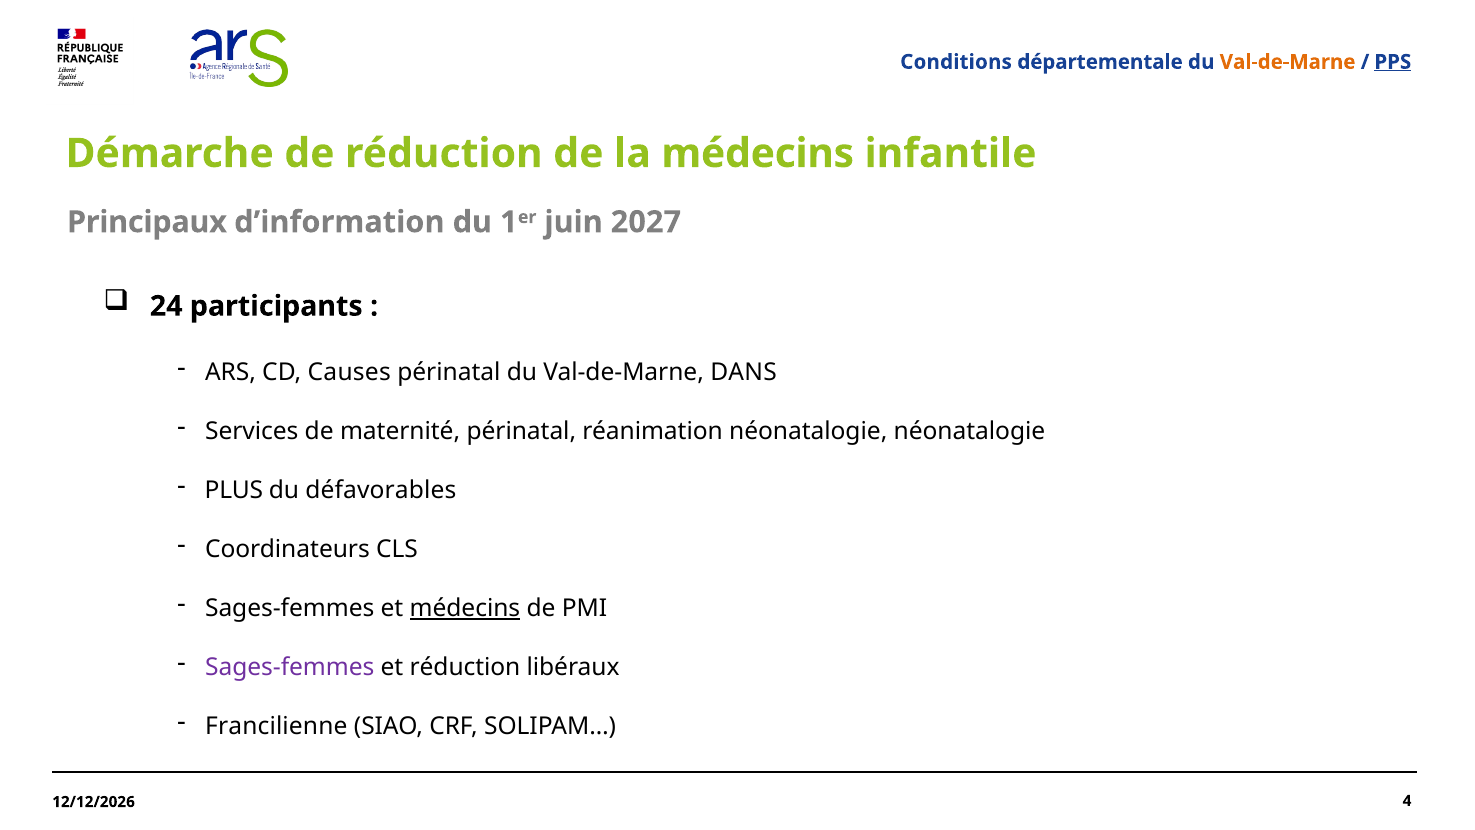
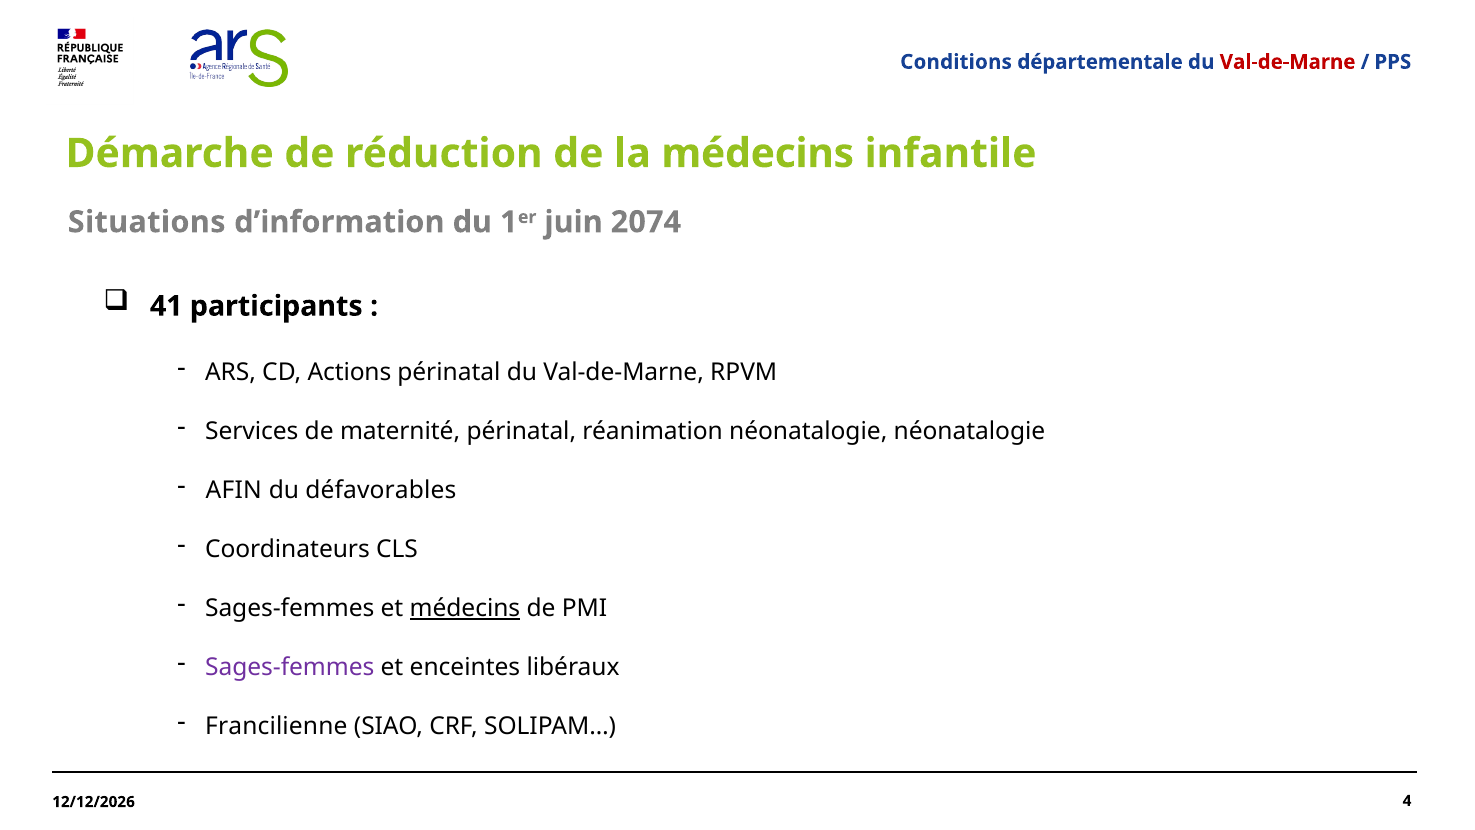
Val-de-Marne colour: orange -> red (1288, 62)
PPS underline: present -> none (1393, 62)
Principaux: Principaux -> Situations (147, 222)
2027: 2027 -> 2074 (646, 222)
24: 24 -> 41 (166, 306)
Causes: Causes -> Actions (349, 372)
DANS: DANS -> RPVM (744, 372)
PLUS: PLUS -> AFIN (234, 490)
et réduction: réduction -> enceintes (465, 667)
